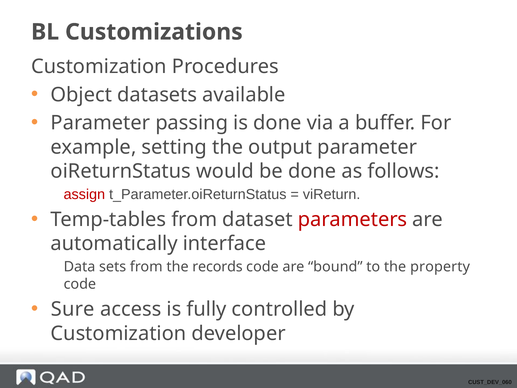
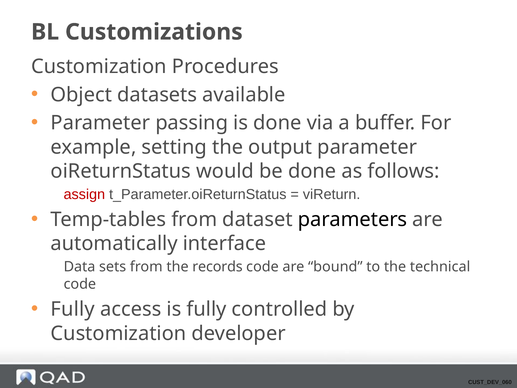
parameters colour: red -> black (353, 219)
property: property -> technical (440, 267)
Sure: Sure -> Fully (73, 309)
